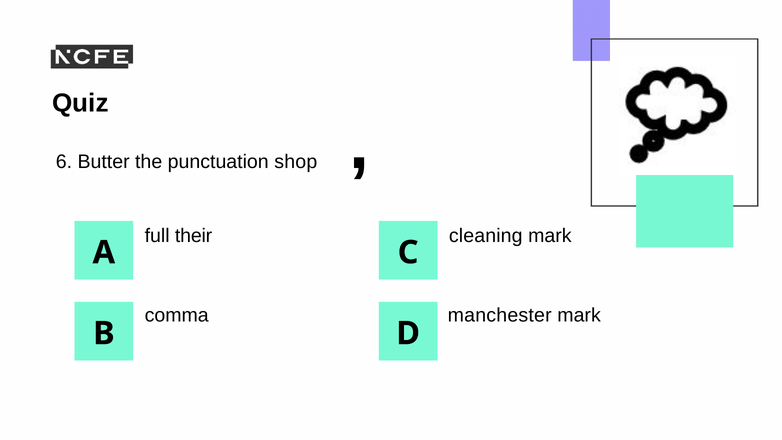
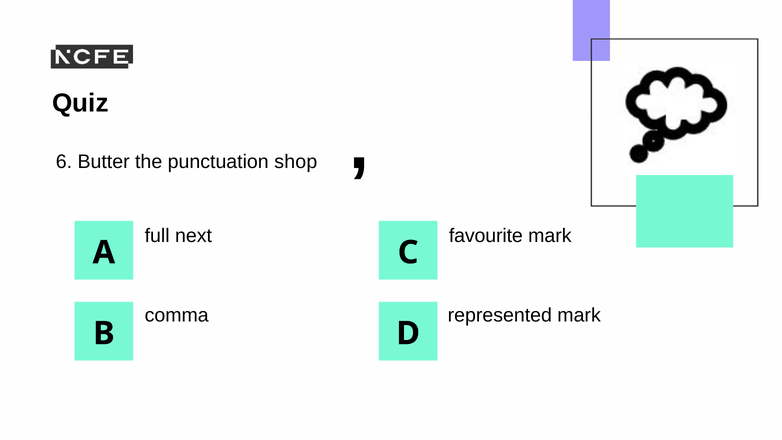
their: their -> next (194, 236)
cleaning: cleaning -> favourite (486, 236)
manchester: manchester -> represented (500, 315)
